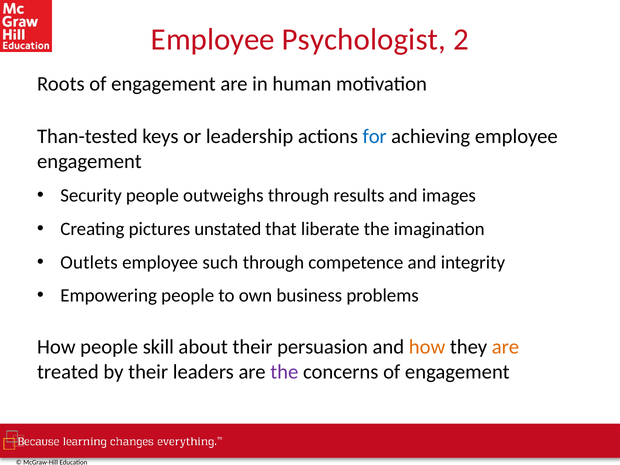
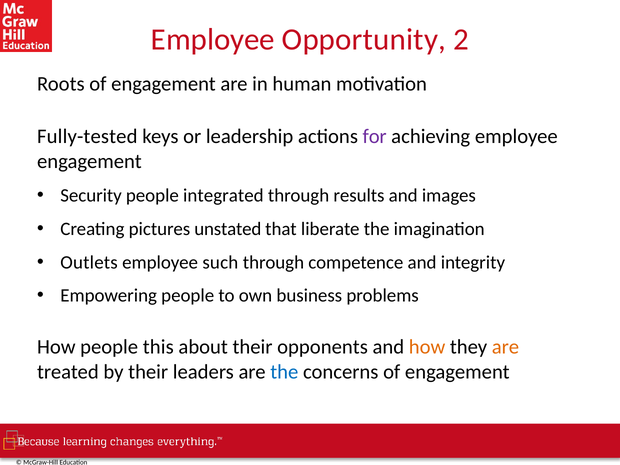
Psychologist: Psychologist -> Opportunity (364, 39)
Than-tested: Than-tested -> Fully-tested (87, 136)
for colour: blue -> purple (375, 136)
outweighs: outweighs -> integrated (223, 195)
skill: skill -> this (158, 347)
persuasion: persuasion -> opponents (323, 347)
the colour: purple -> blue (284, 372)
